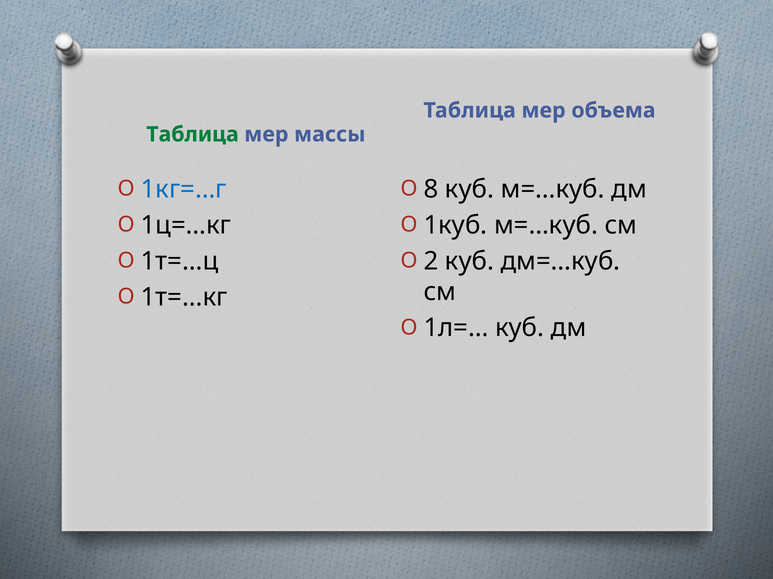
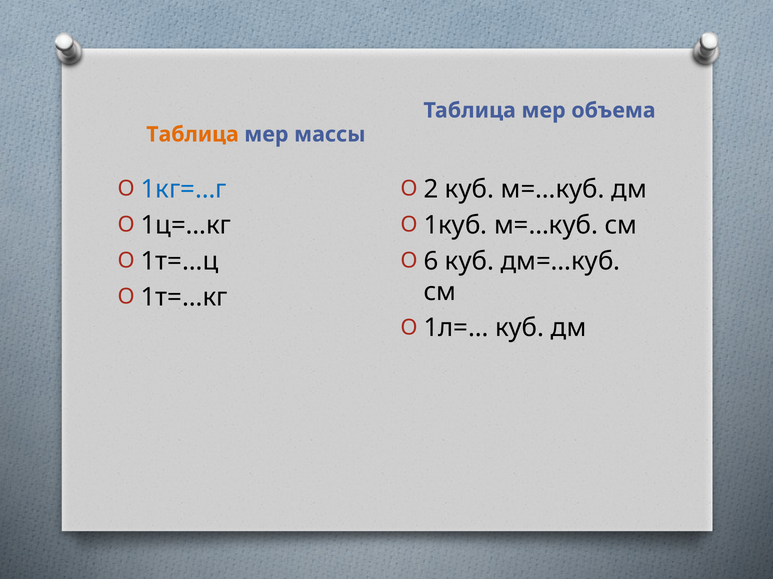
Таблица colour: green -> orange (192, 135)
8: 8 -> 2 (431, 189)
2: 2 -> 6 (431, 261)
